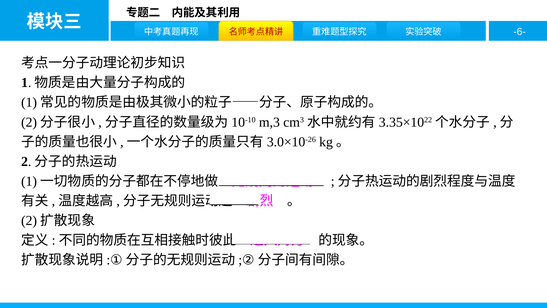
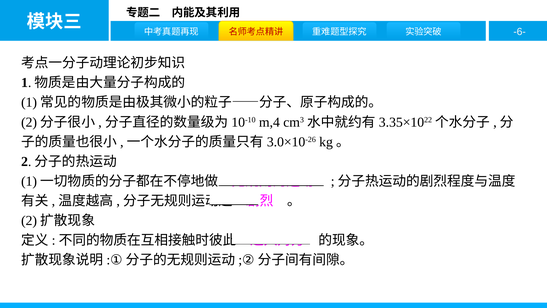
m,3: m,3 -> m,4 (269, 122)
